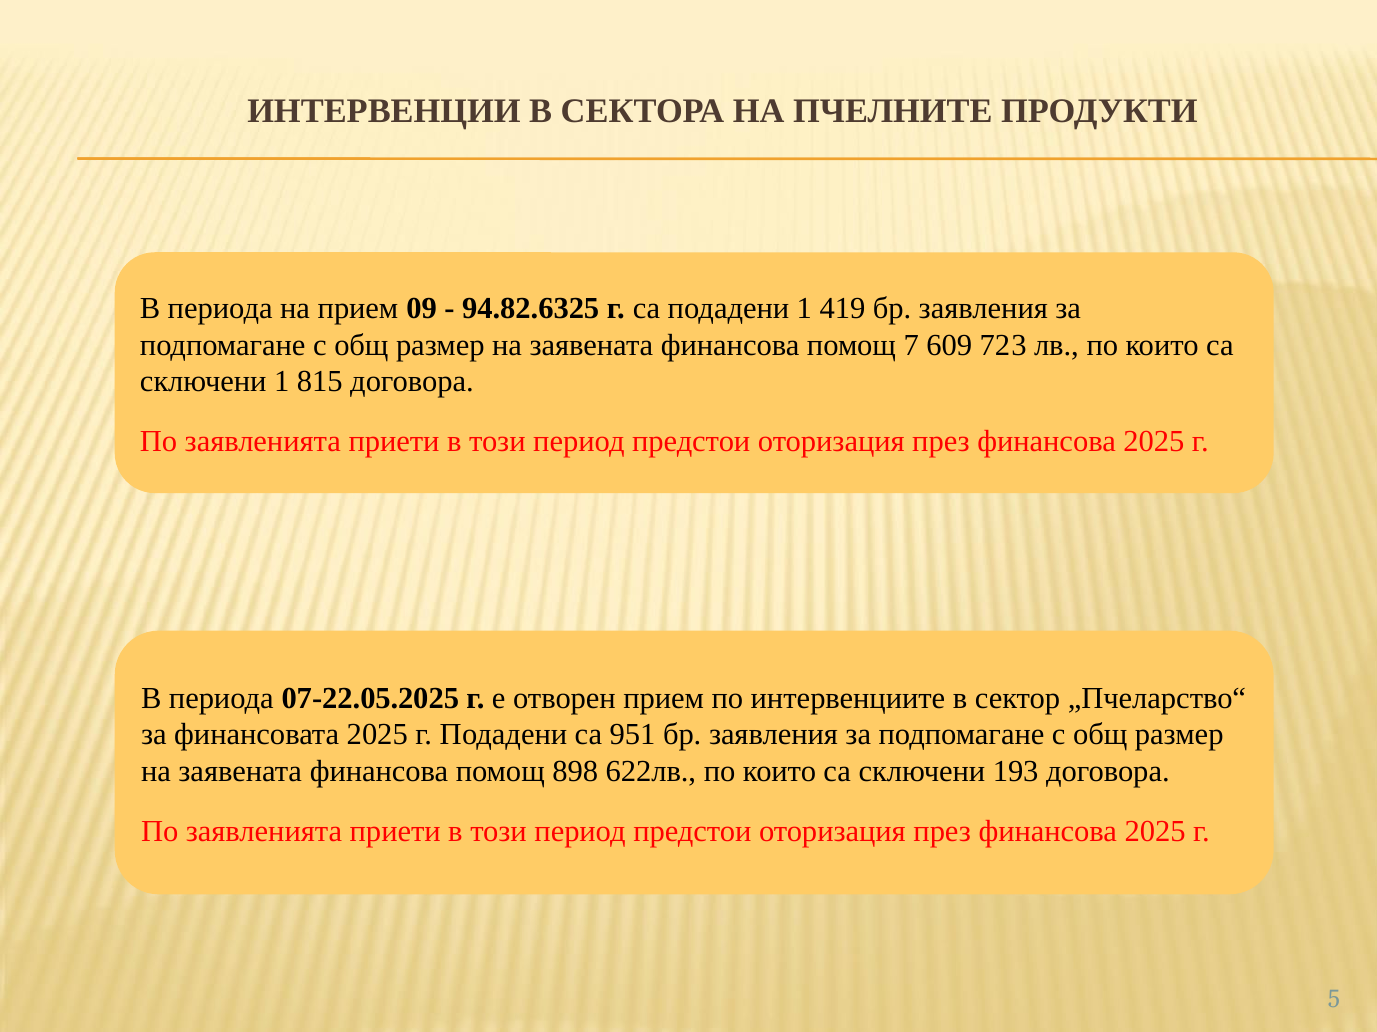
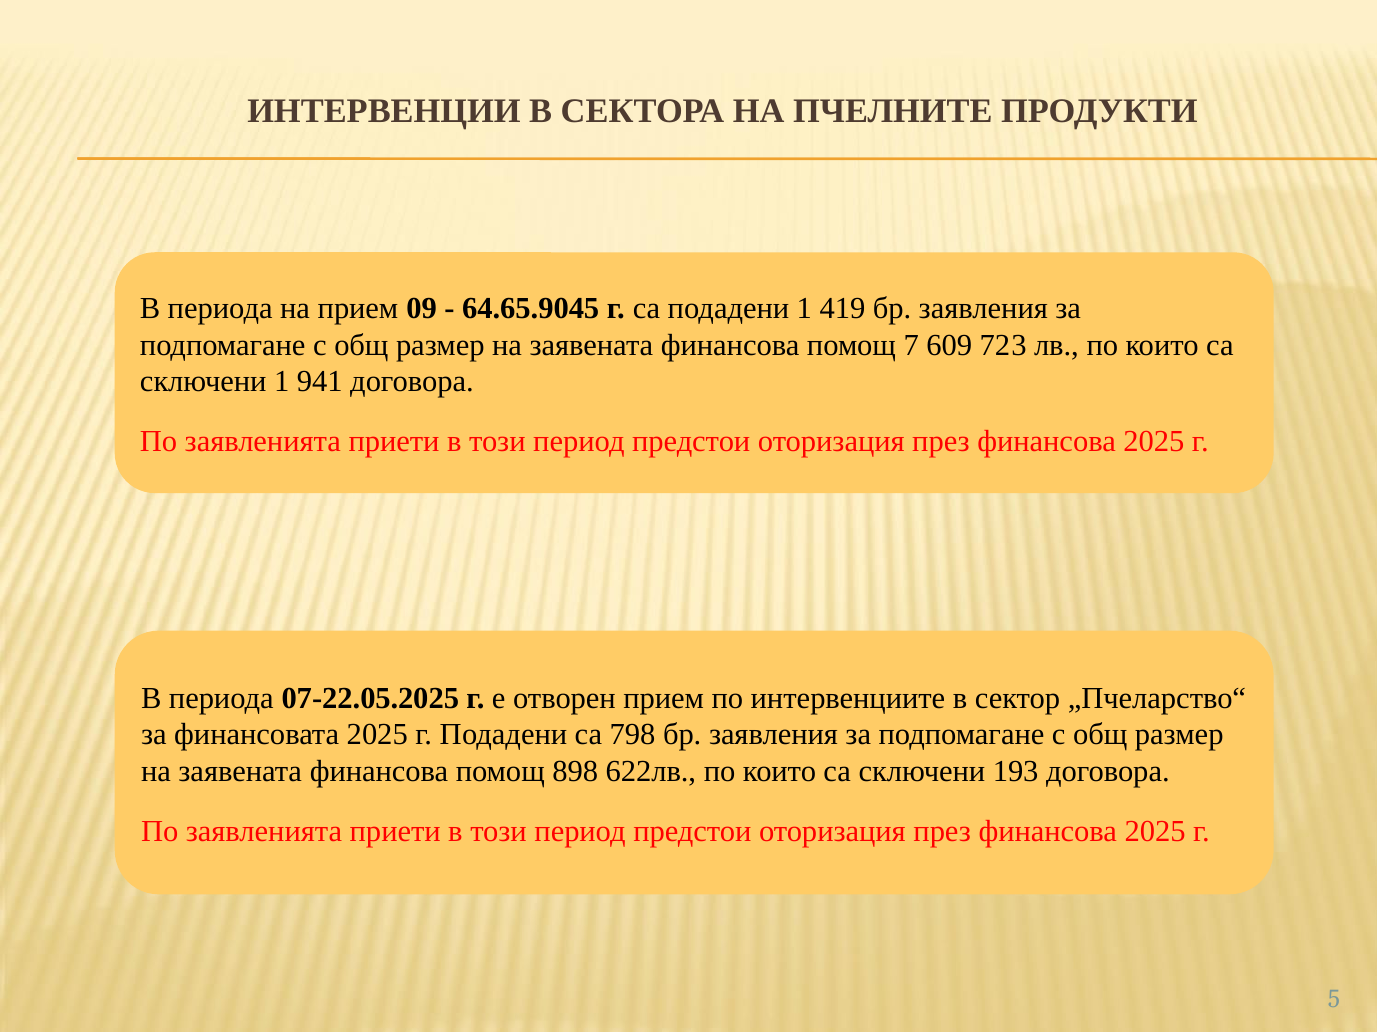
94.82.6325: 94.82.6325 -> 64.65.9045 (531, 309)
815: 815 -> 941 (320, 382)
951: 951 -> 798 (633, 735)
